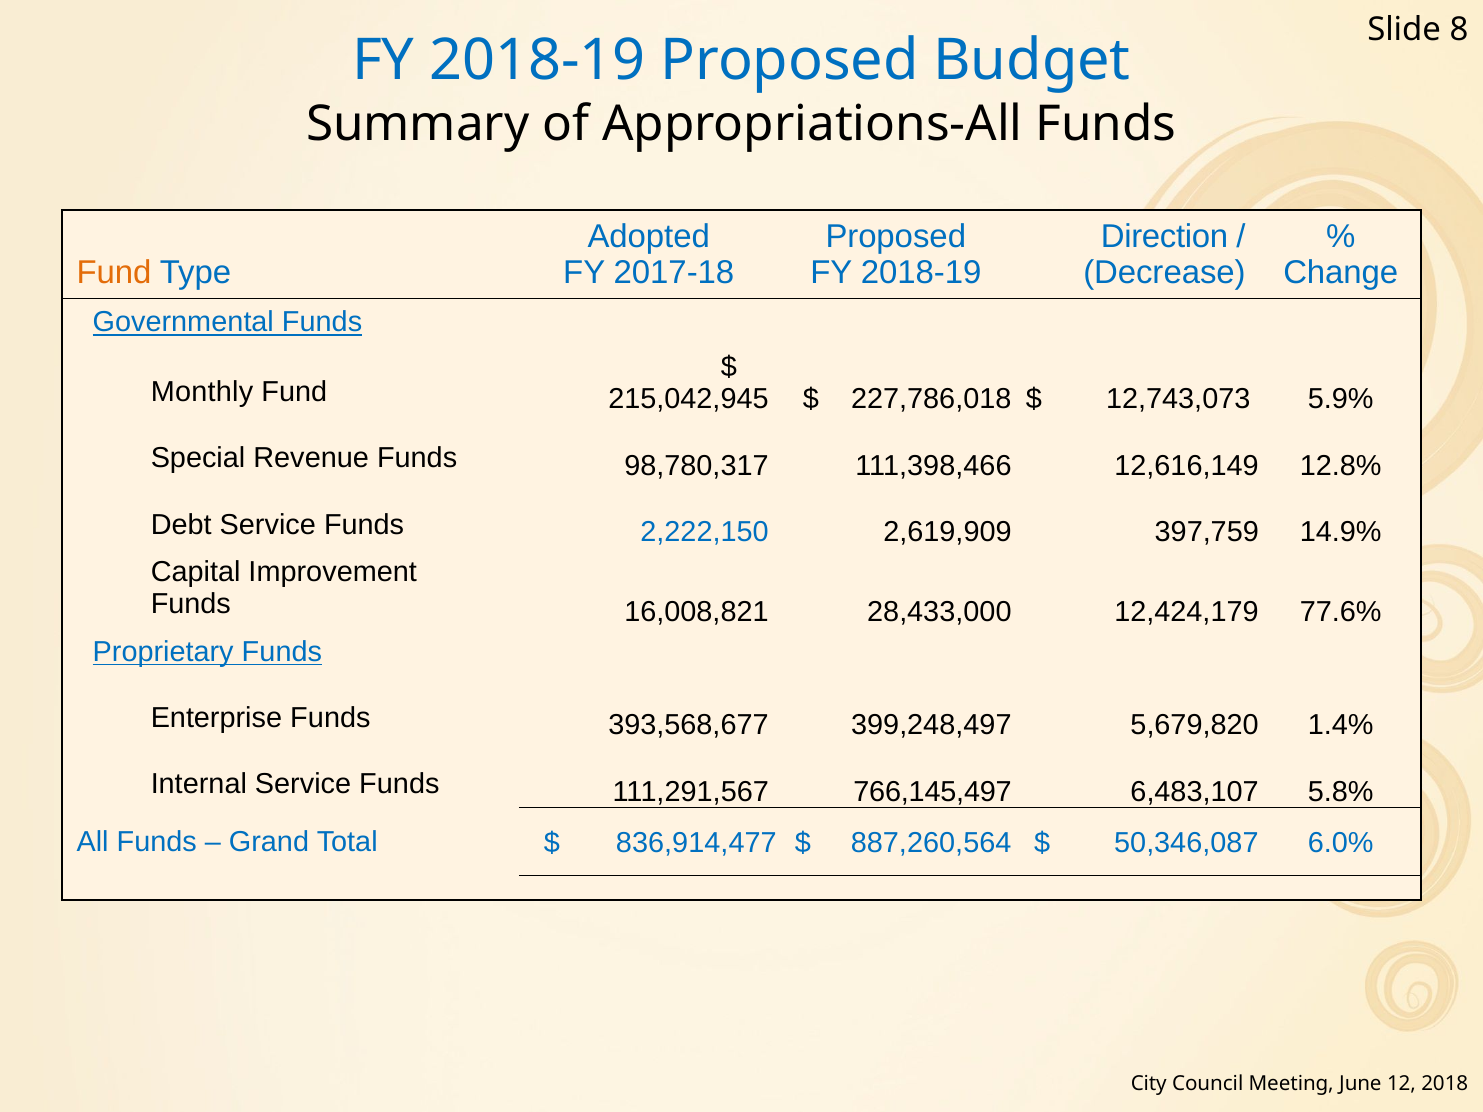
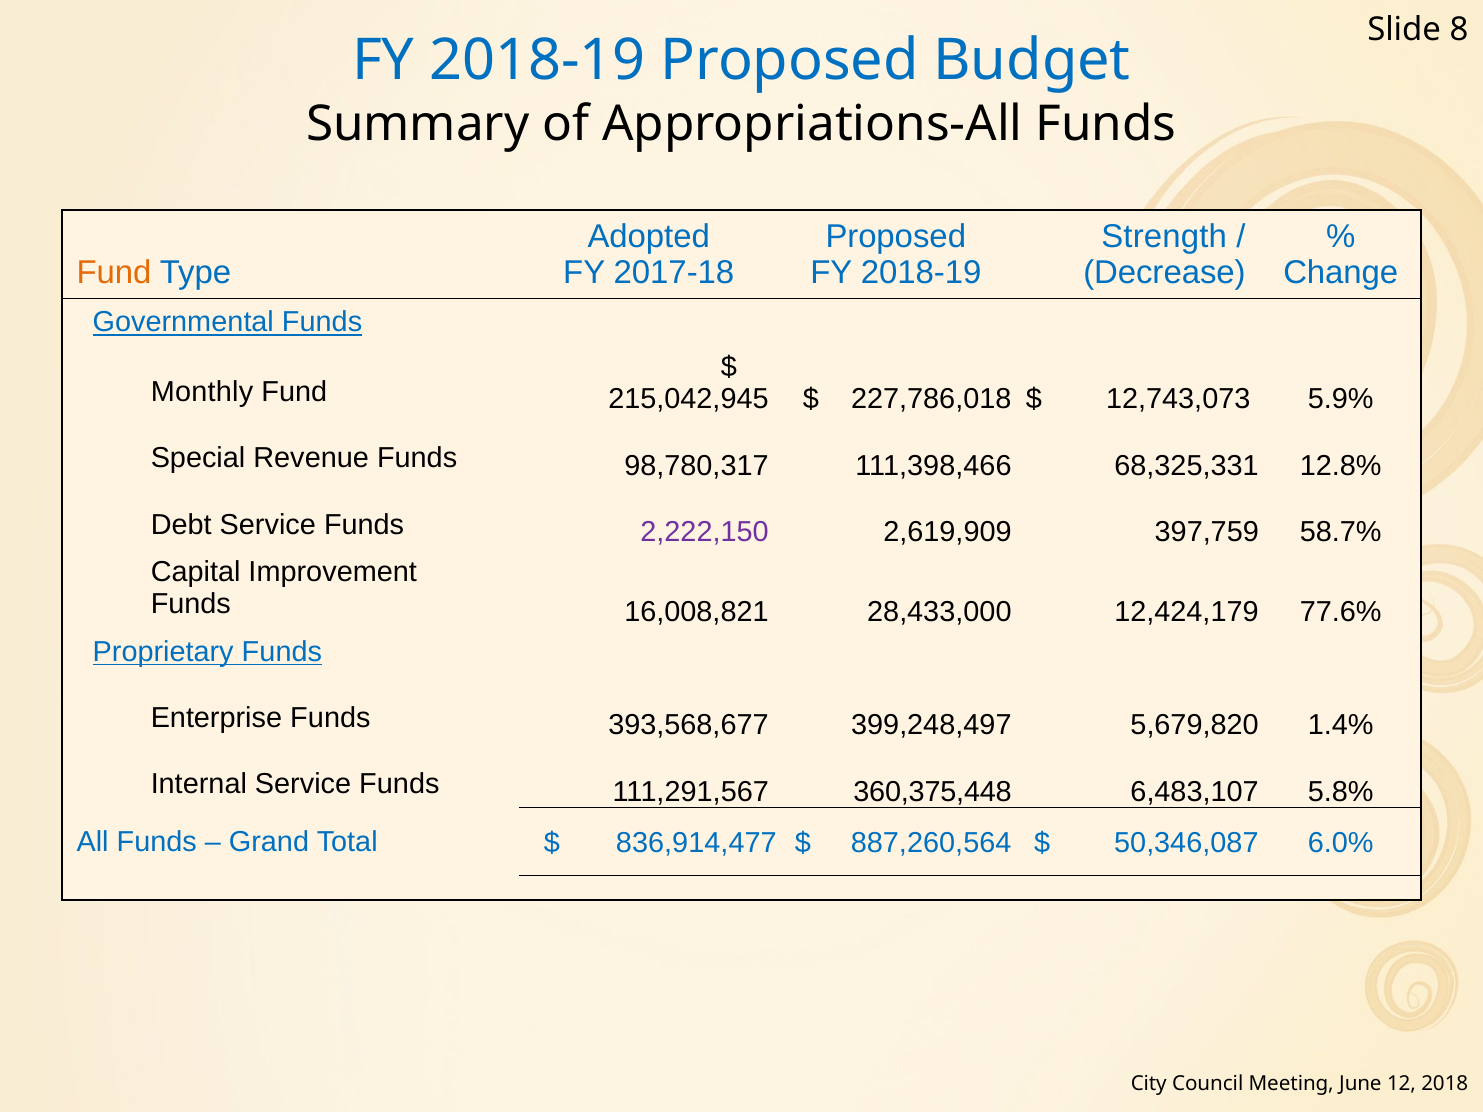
Direction: Direction -> Strength (1164, 236)
12,616,149: 12,616,149 -> 68,325,331 (1187, 466)
2,222,150 colour: blue -> purple (705, 532)
14.9%: 14.9% -> 58.7% (1341, 532)
766,145,497: 766,145,497 -> 360,375,448 (933, 792)
